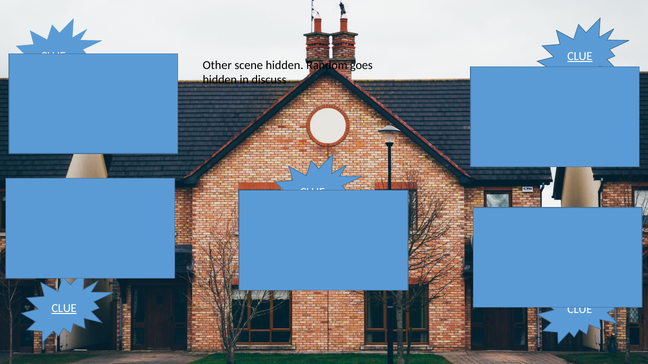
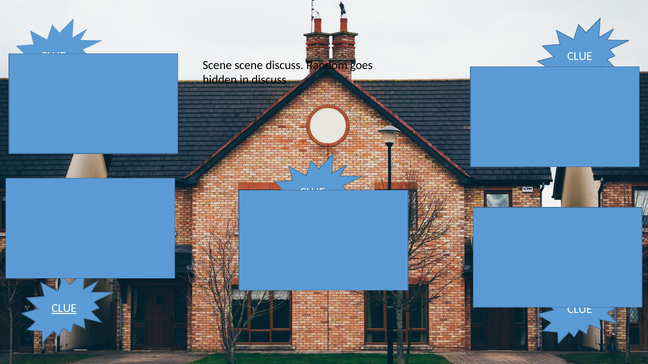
CLUE underline: present -> none (580, 56)
Other: Other -> Scene (217, 65)
scene hidden: hidden -> discuss (285, 65)
